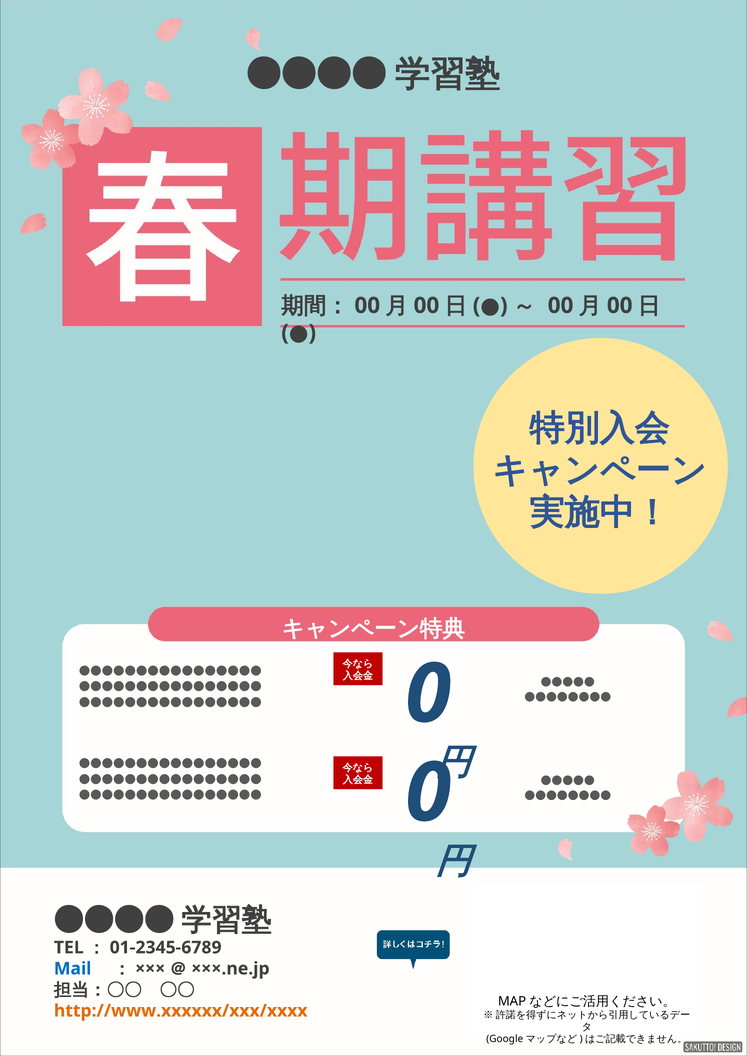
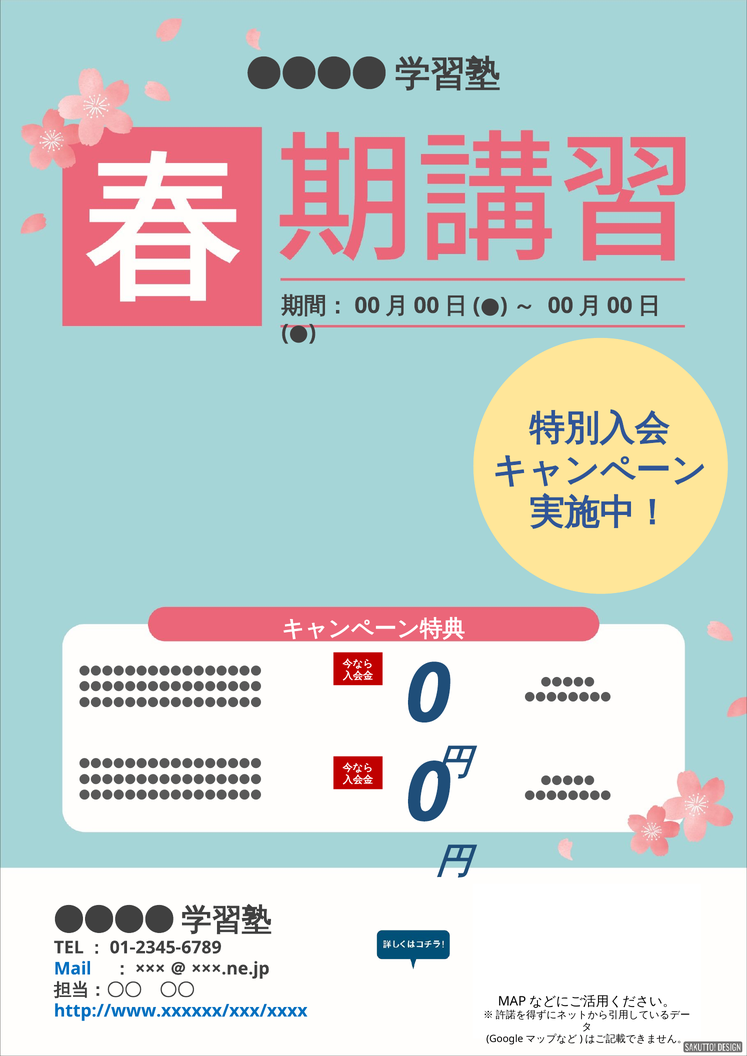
http://www.xxxxxx/xxx/xxxx colour: orange -> blue (181, 1011)
